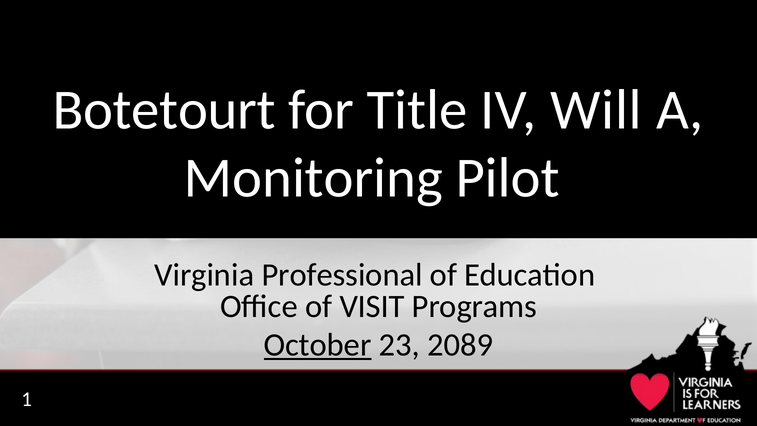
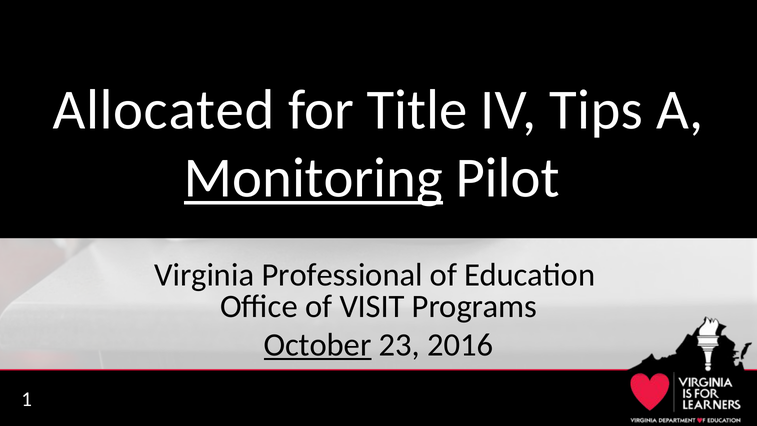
Botetourt: Botetourt -> Allocated (164, 110)
Will: Will -> Tips (596, 110)
Monitoring underline: none -> present (313, 178)
2089: 2089 -> 2016 (460, 345)
